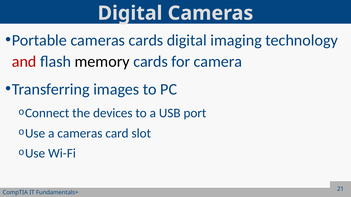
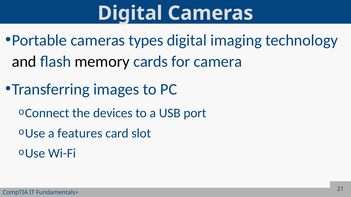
cameras cards: cards -> types (146, 40)
and colour: red -> black (24, 62)
a cameras: cameras -> features (80, 134)
